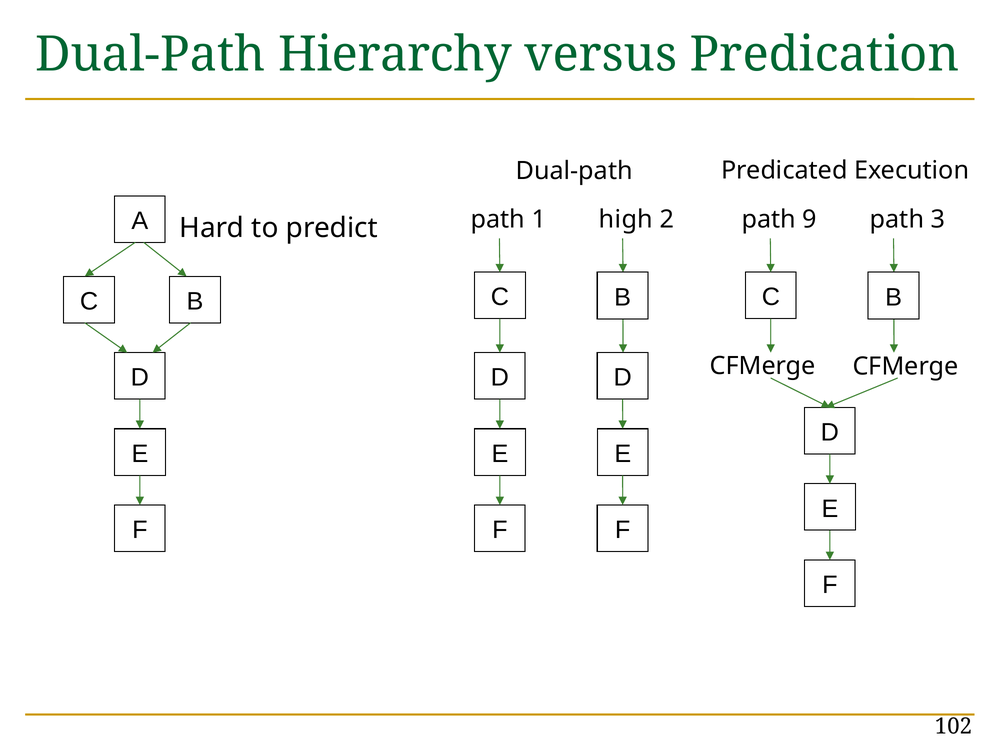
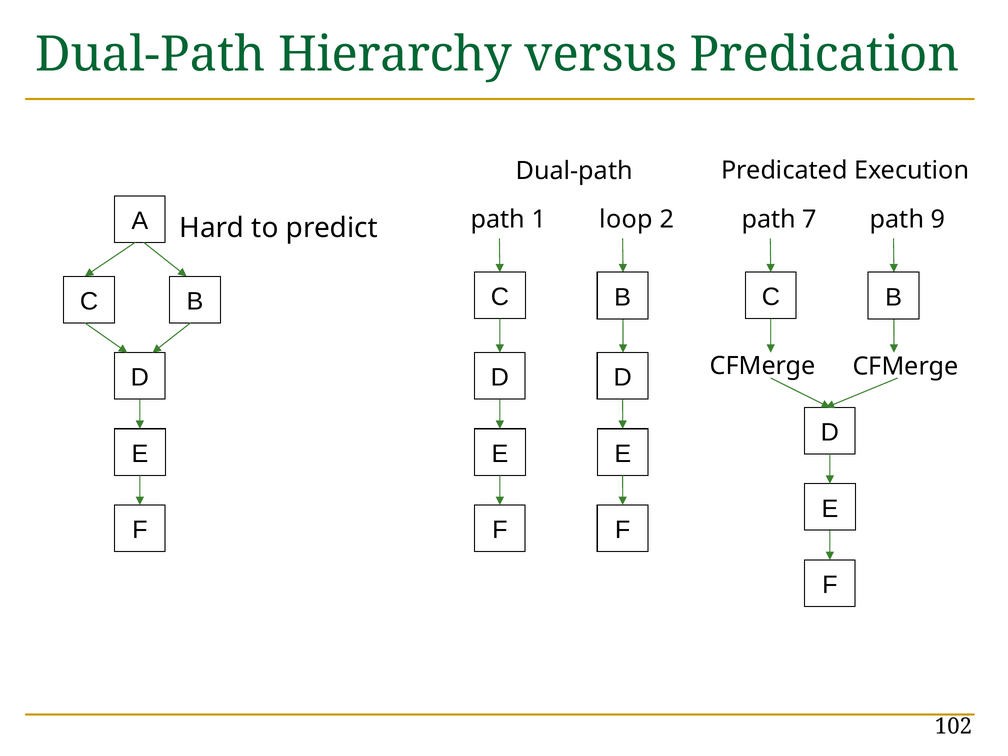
high: high -> loop (626, 219)
9: 9 -> 7 (810, 219)
3: 3 -> 9 (938, 219)
